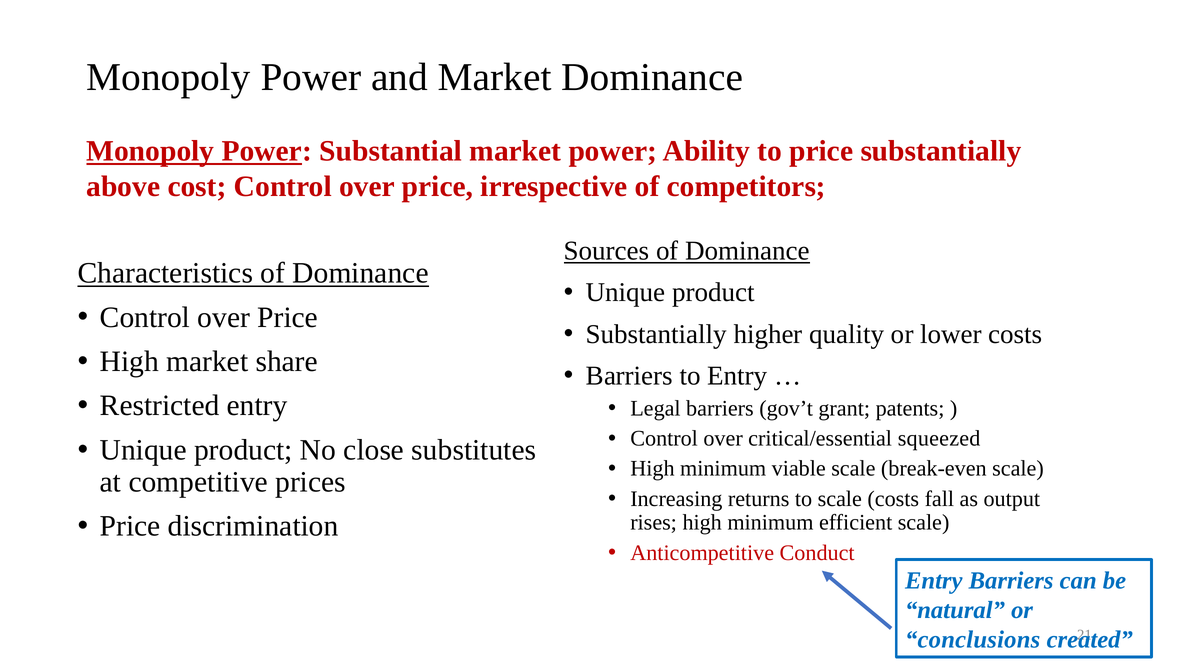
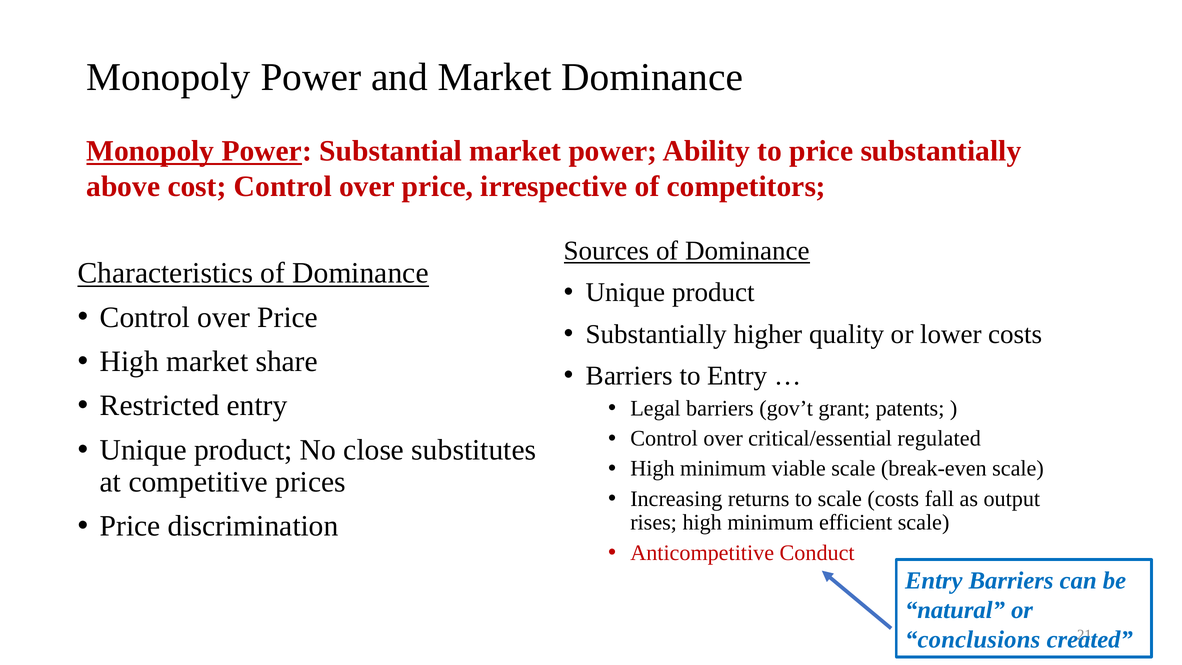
squeezed: squeezed -> regulated (939, 438)
